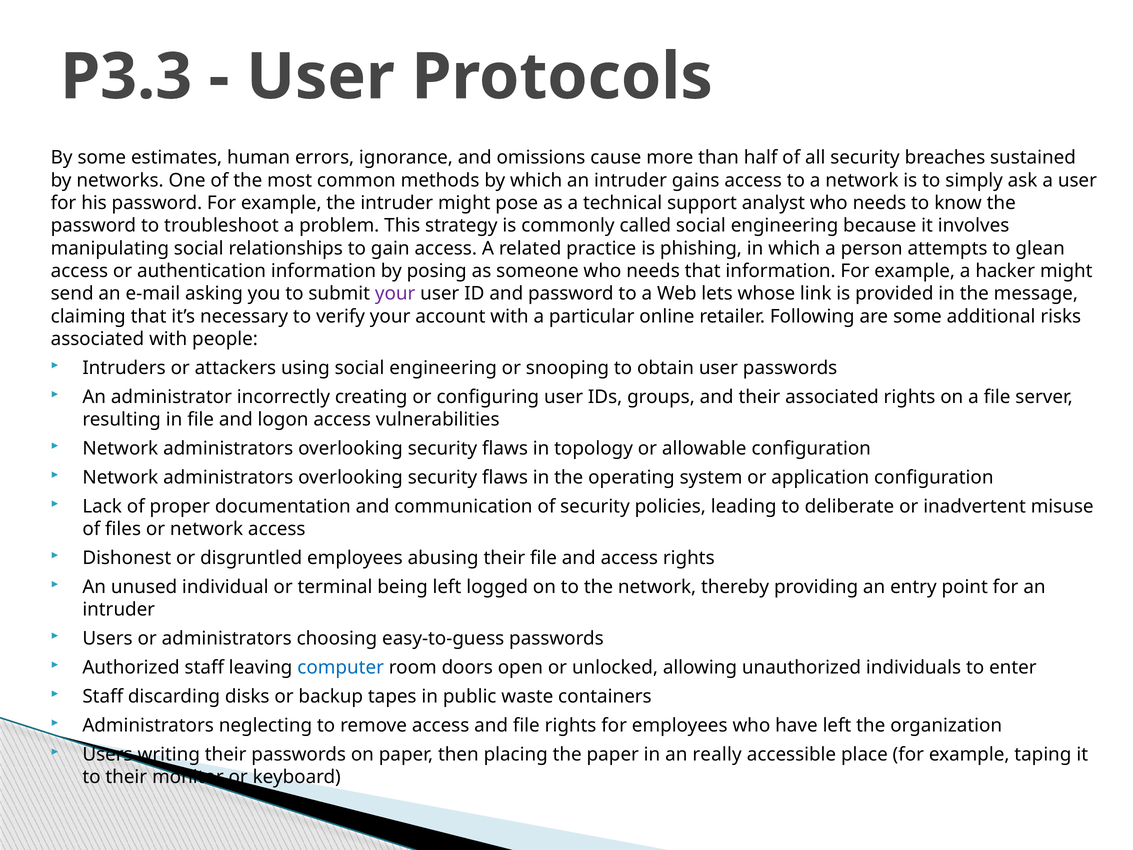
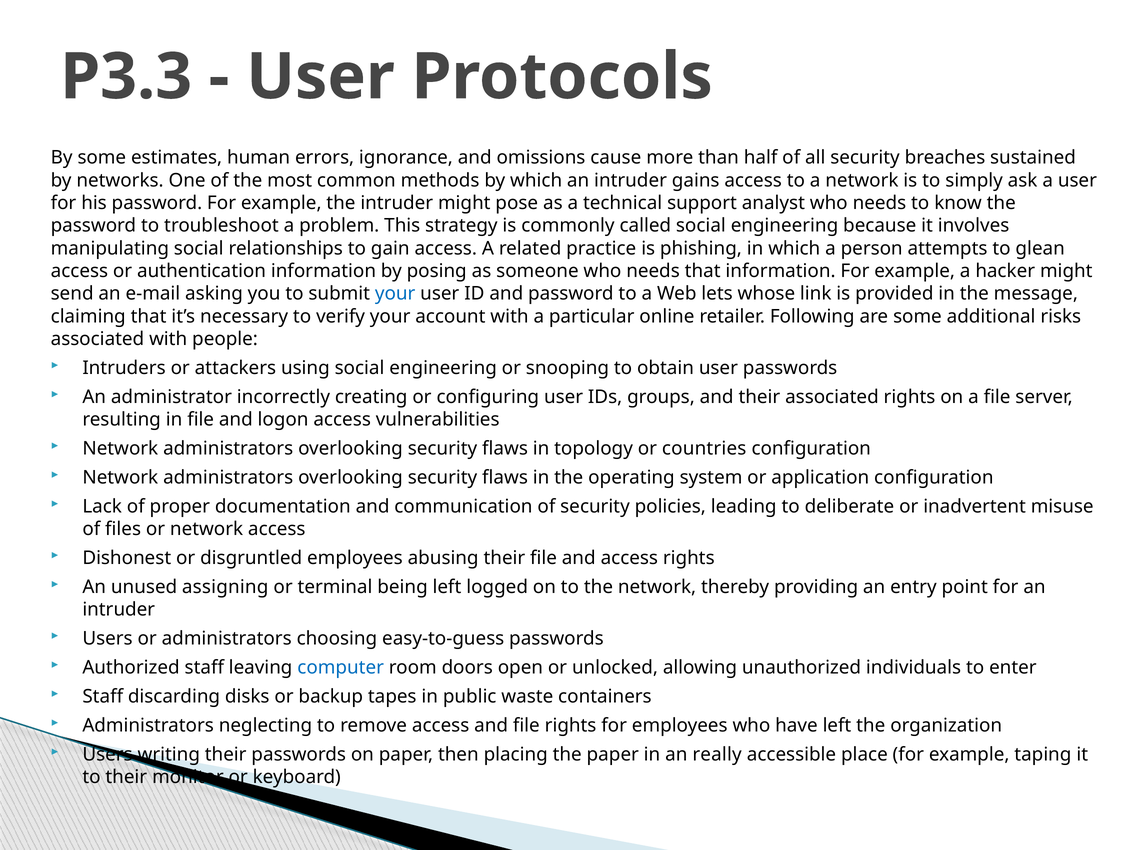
your colour: purple -> blue (395, 294)
allowable: allowable -> countries (704, 448)
individual: individual -> assigning (225, 587)
